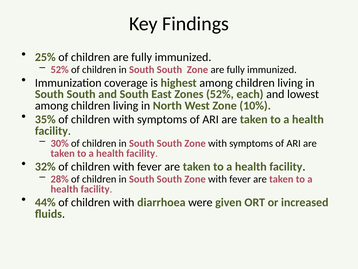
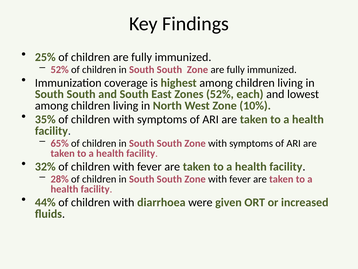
30%: 30% -> 65% (60, 143)
